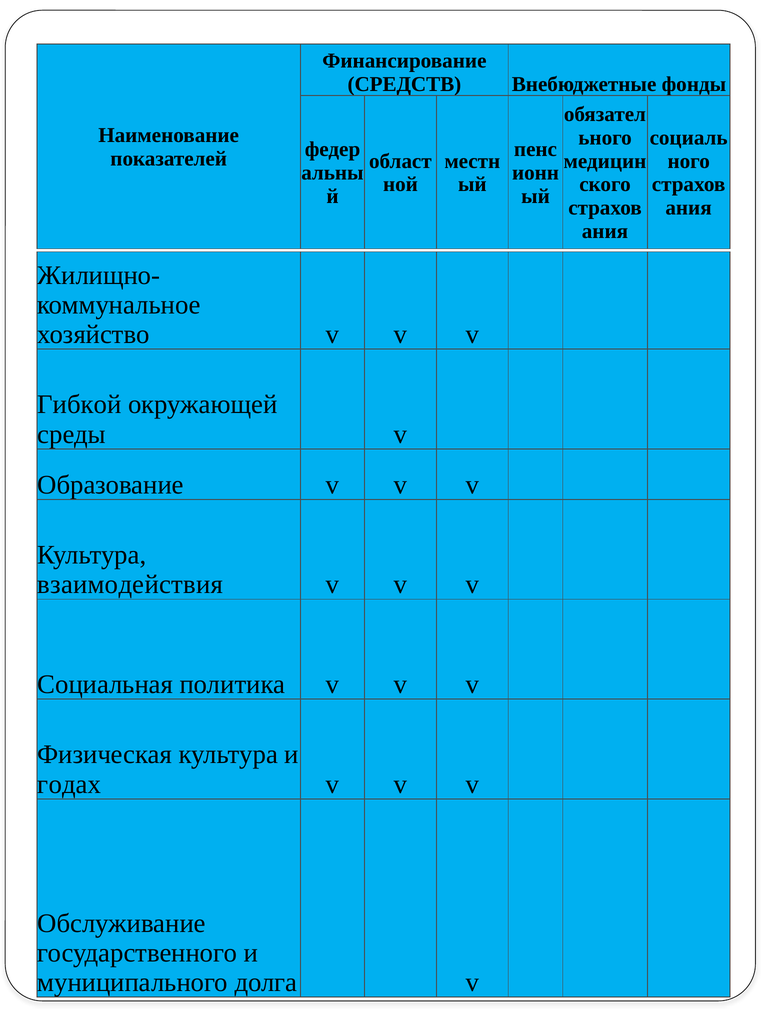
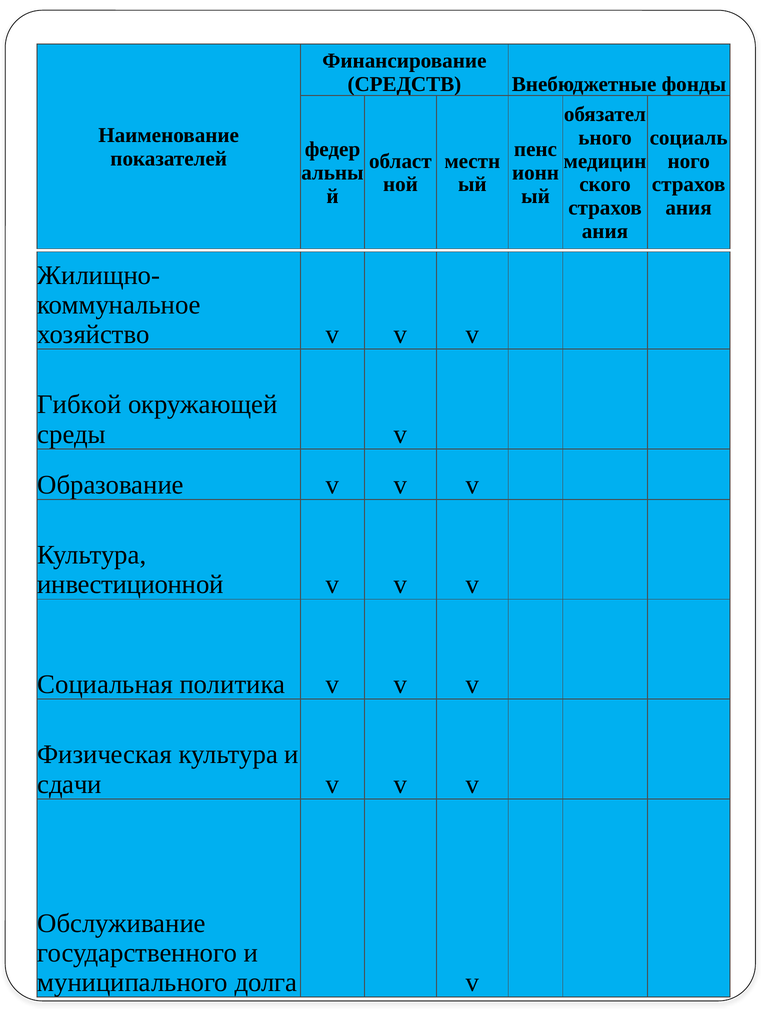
взаимодействия: взаимодействия -> инвестиционной (130, 584)
годах: годах -> сдачи (70, 784)
